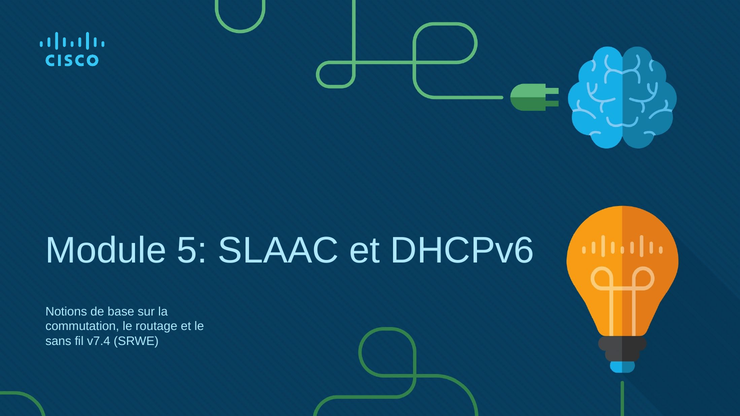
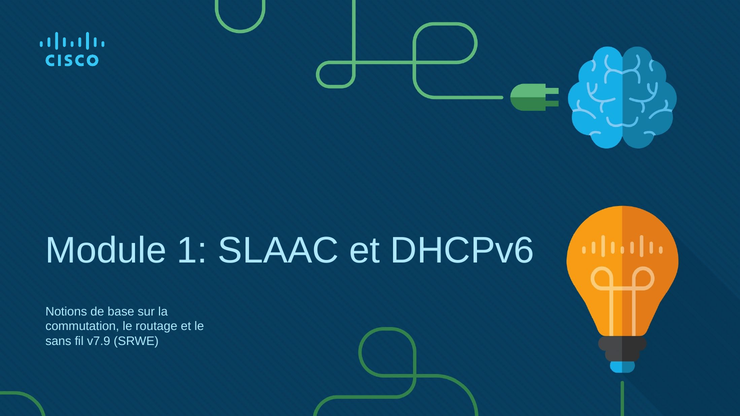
5: 5 -> 1 (192, 251)
v7.4: v7.4 -> v7.9 (99, 341)
